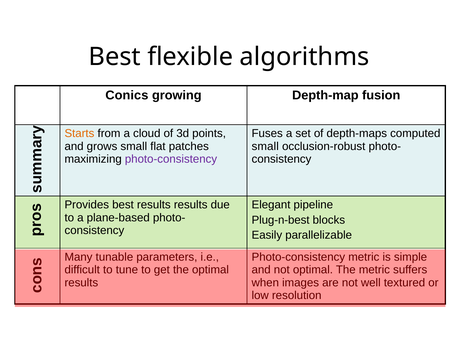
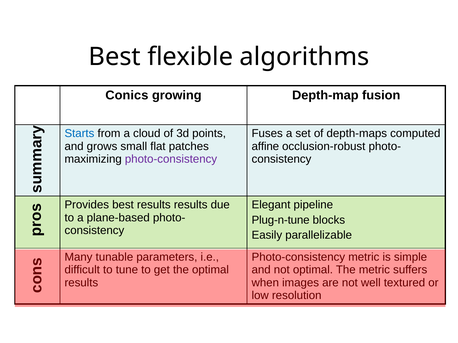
Starts colour: orange -> blue (79, 134)
small: small -> affine (265, 147)
Plug-n-best: Plug-n-best -> Plug-n-tune (281, 220)
